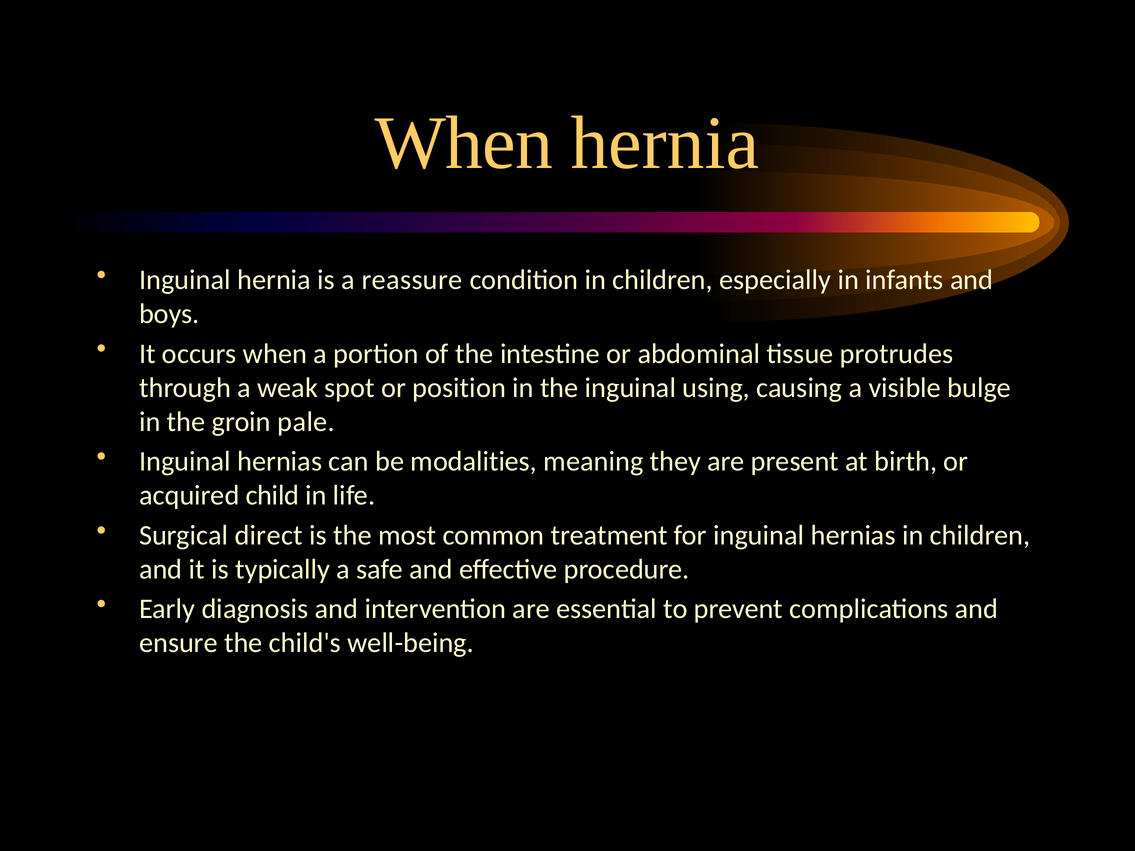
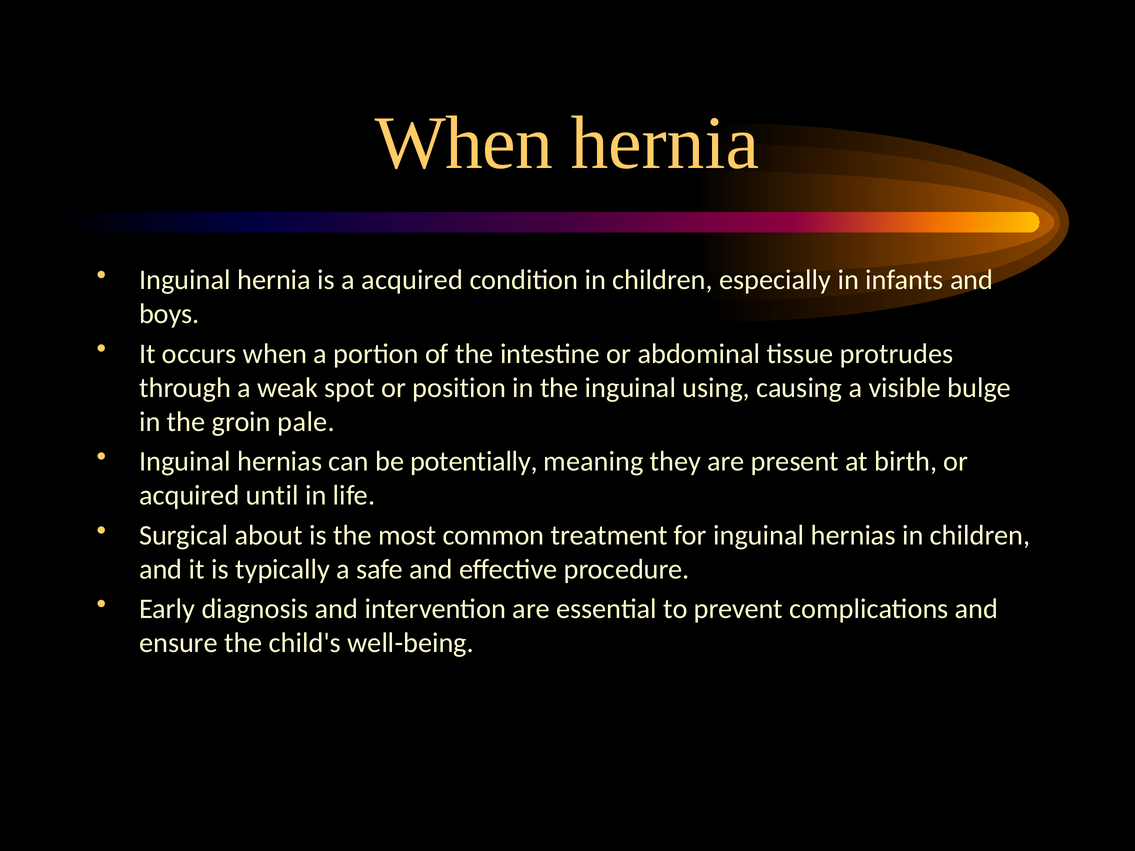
a reassure: reassure -> acquired (412, 280)
modalities: modalities -> potentially (474, 462)
child: child -> until (272, 496)
direct: direct -> about (269, 535)
